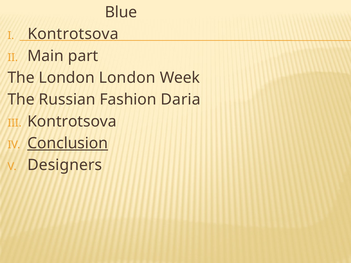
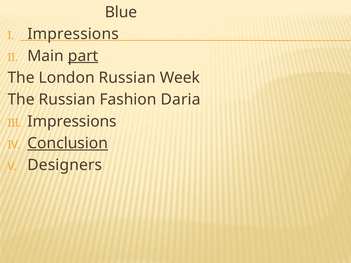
Kontrotsova: Kontrotsova -> Impressions (73, 34)
part underline: none -> present (83, 56)
London London: London -> Russian (127, 78)
Kontrotsova: Kontrotsova -> Impressions (72, 122)
